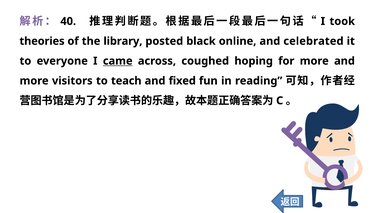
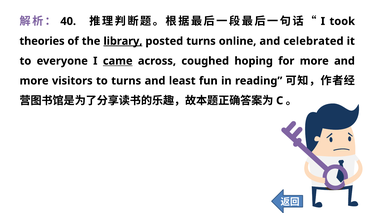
library underline: none -> present (123, 41)
posted black: black -> turns (201, 41)
to teach: teach -> turns (126, 81)
fixed: fixed -> least (182, 81)
